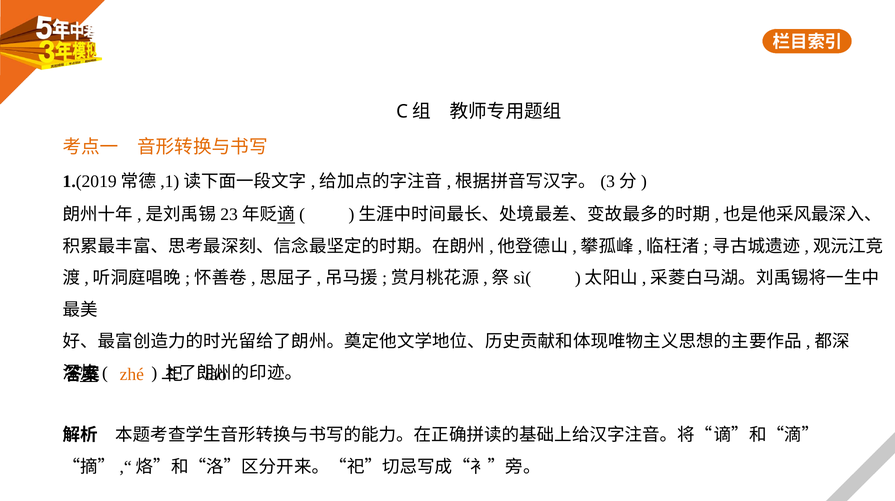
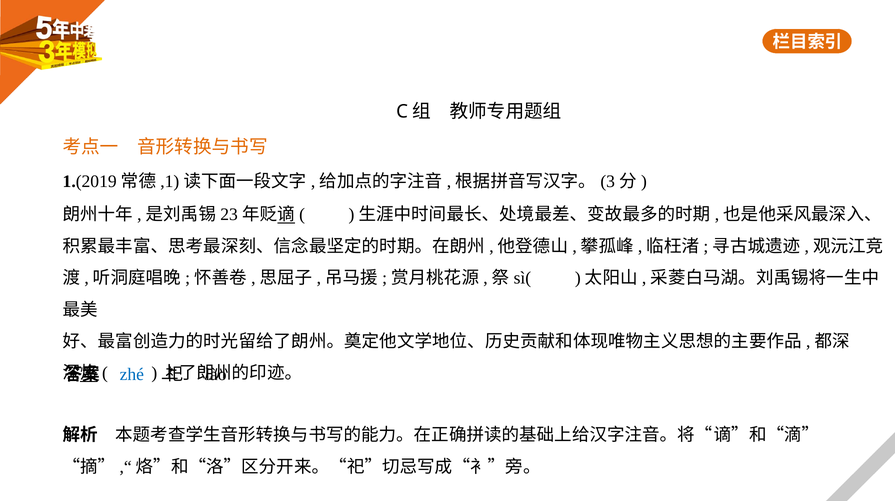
zhé colour: orange -> blue (132, 374)
